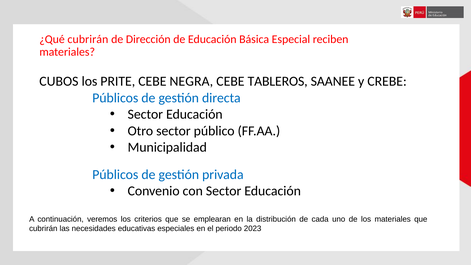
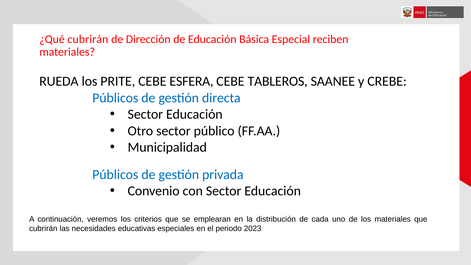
CUBOS: CUBOS -> RUEDA (59, 81)
NEGRA: NEGRA -> ESFERA (191, 81)
